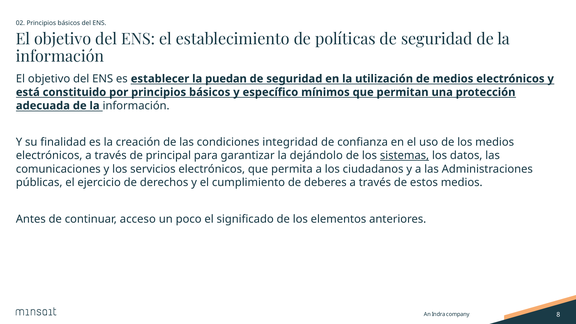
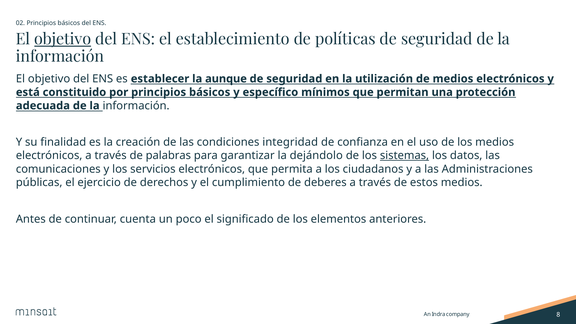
objetivo underline: none -> present (63, 39)
puedan: puedan -> aunque (226, 79)
principal: principal -> palabras (168, 156)
acceso: acceso -> cuenta (138, 219)
